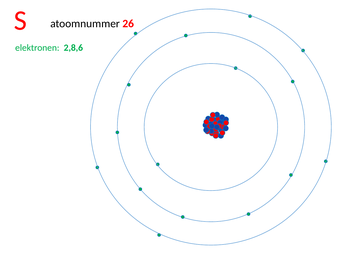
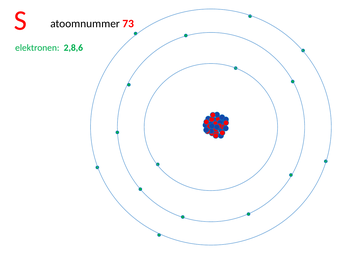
26: 26 -> 73 (128, 24)
